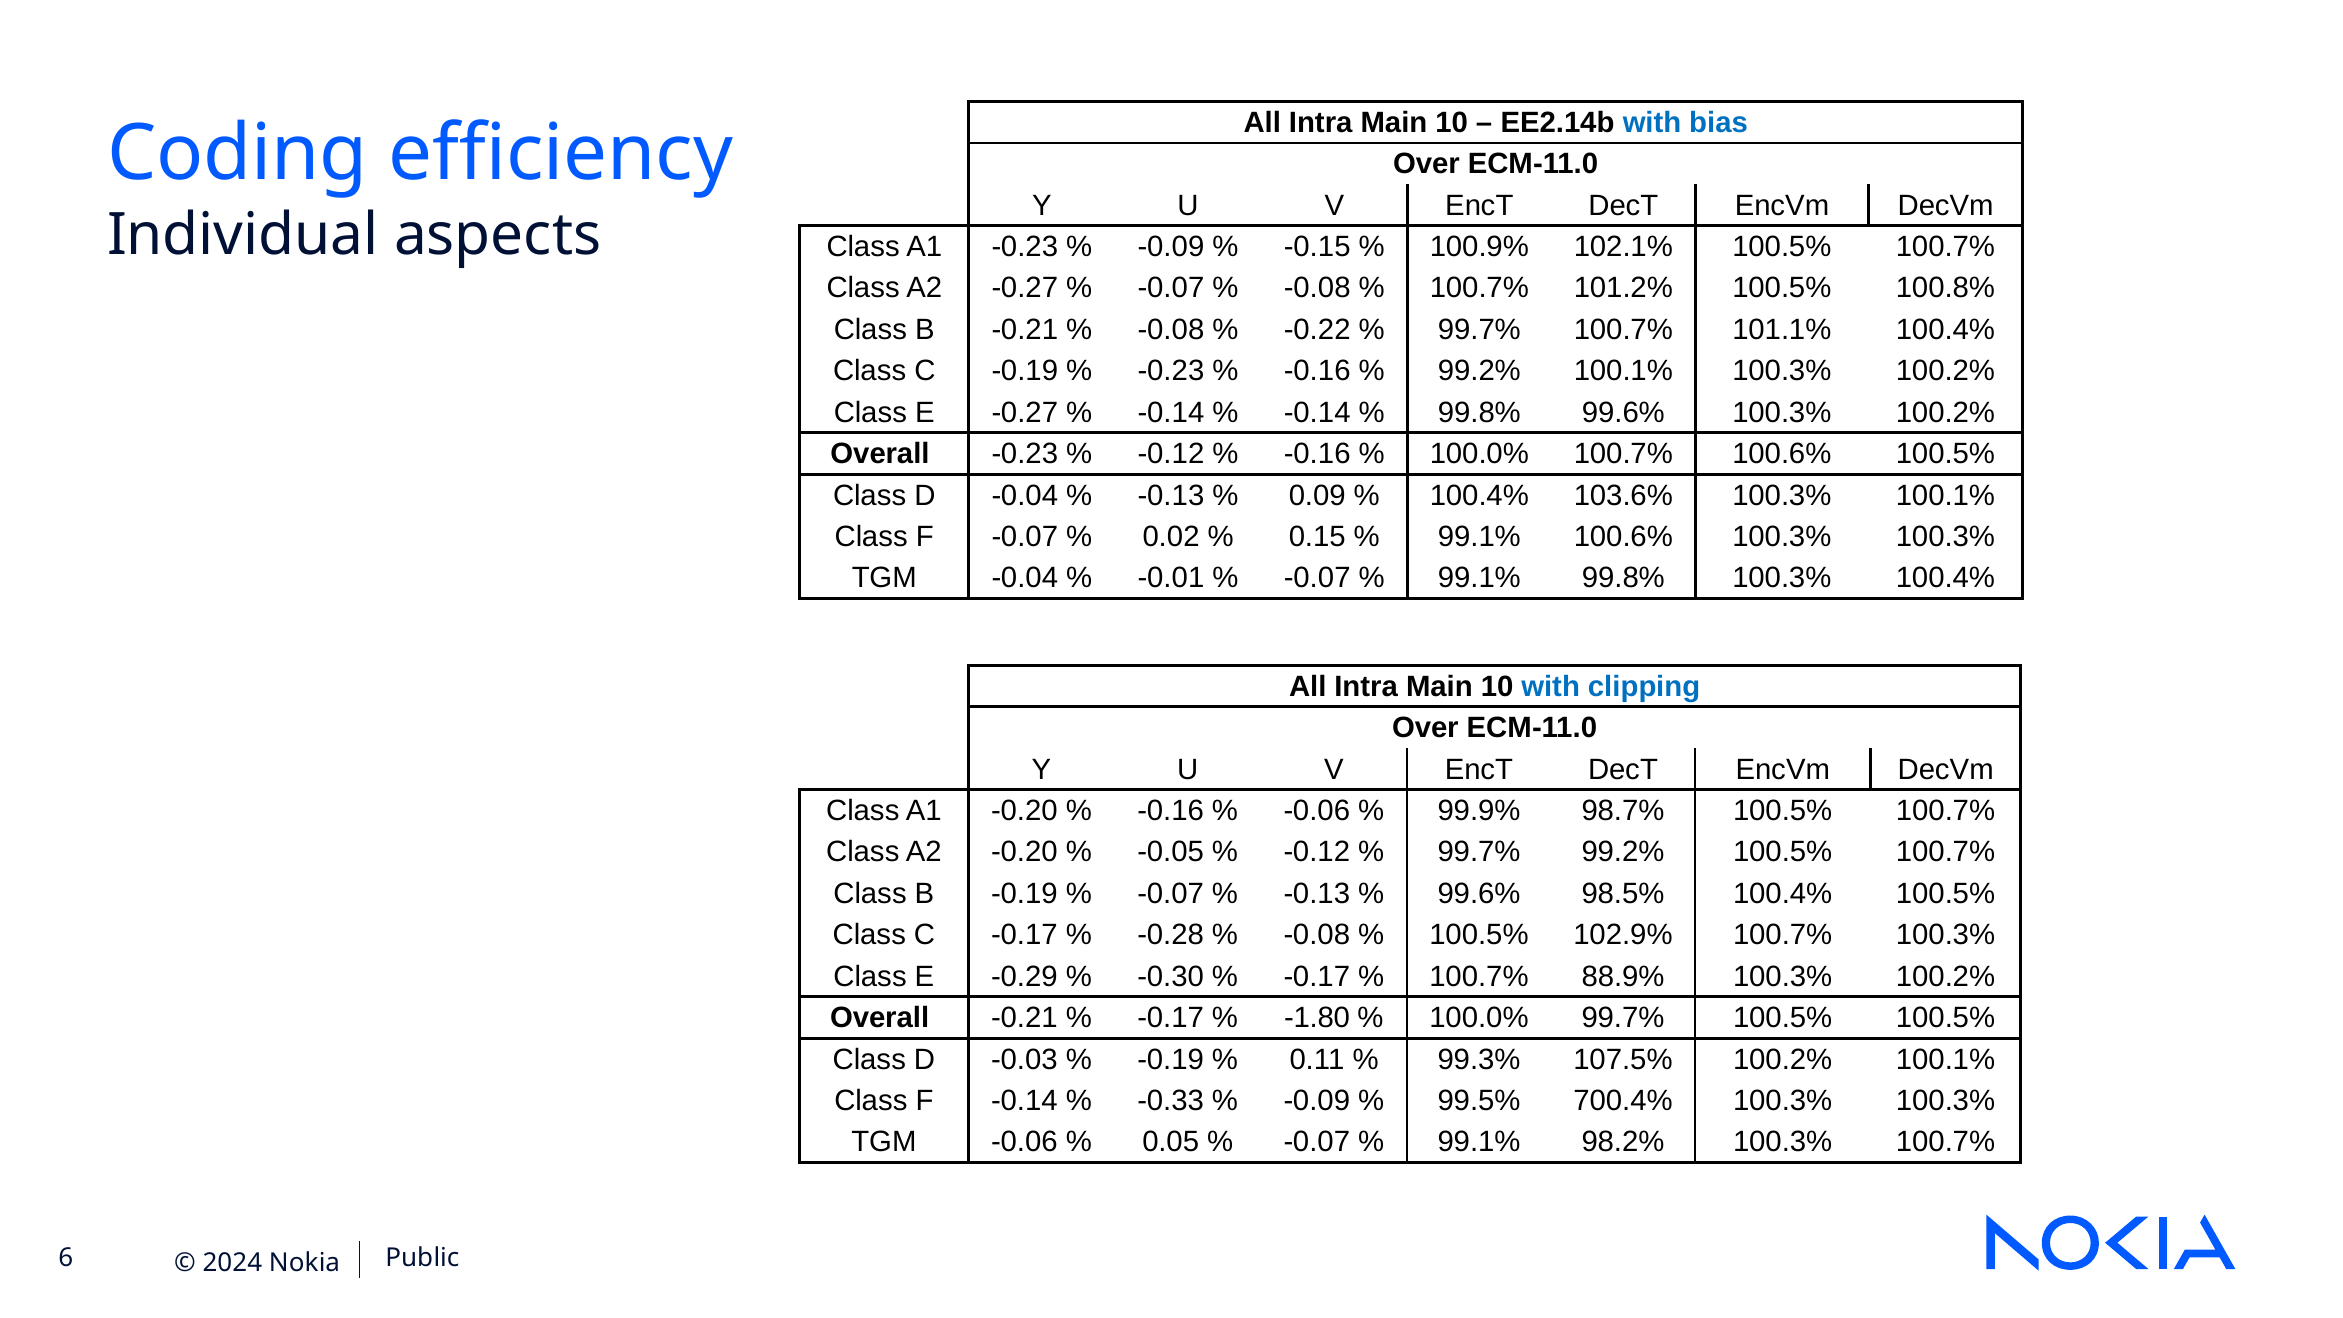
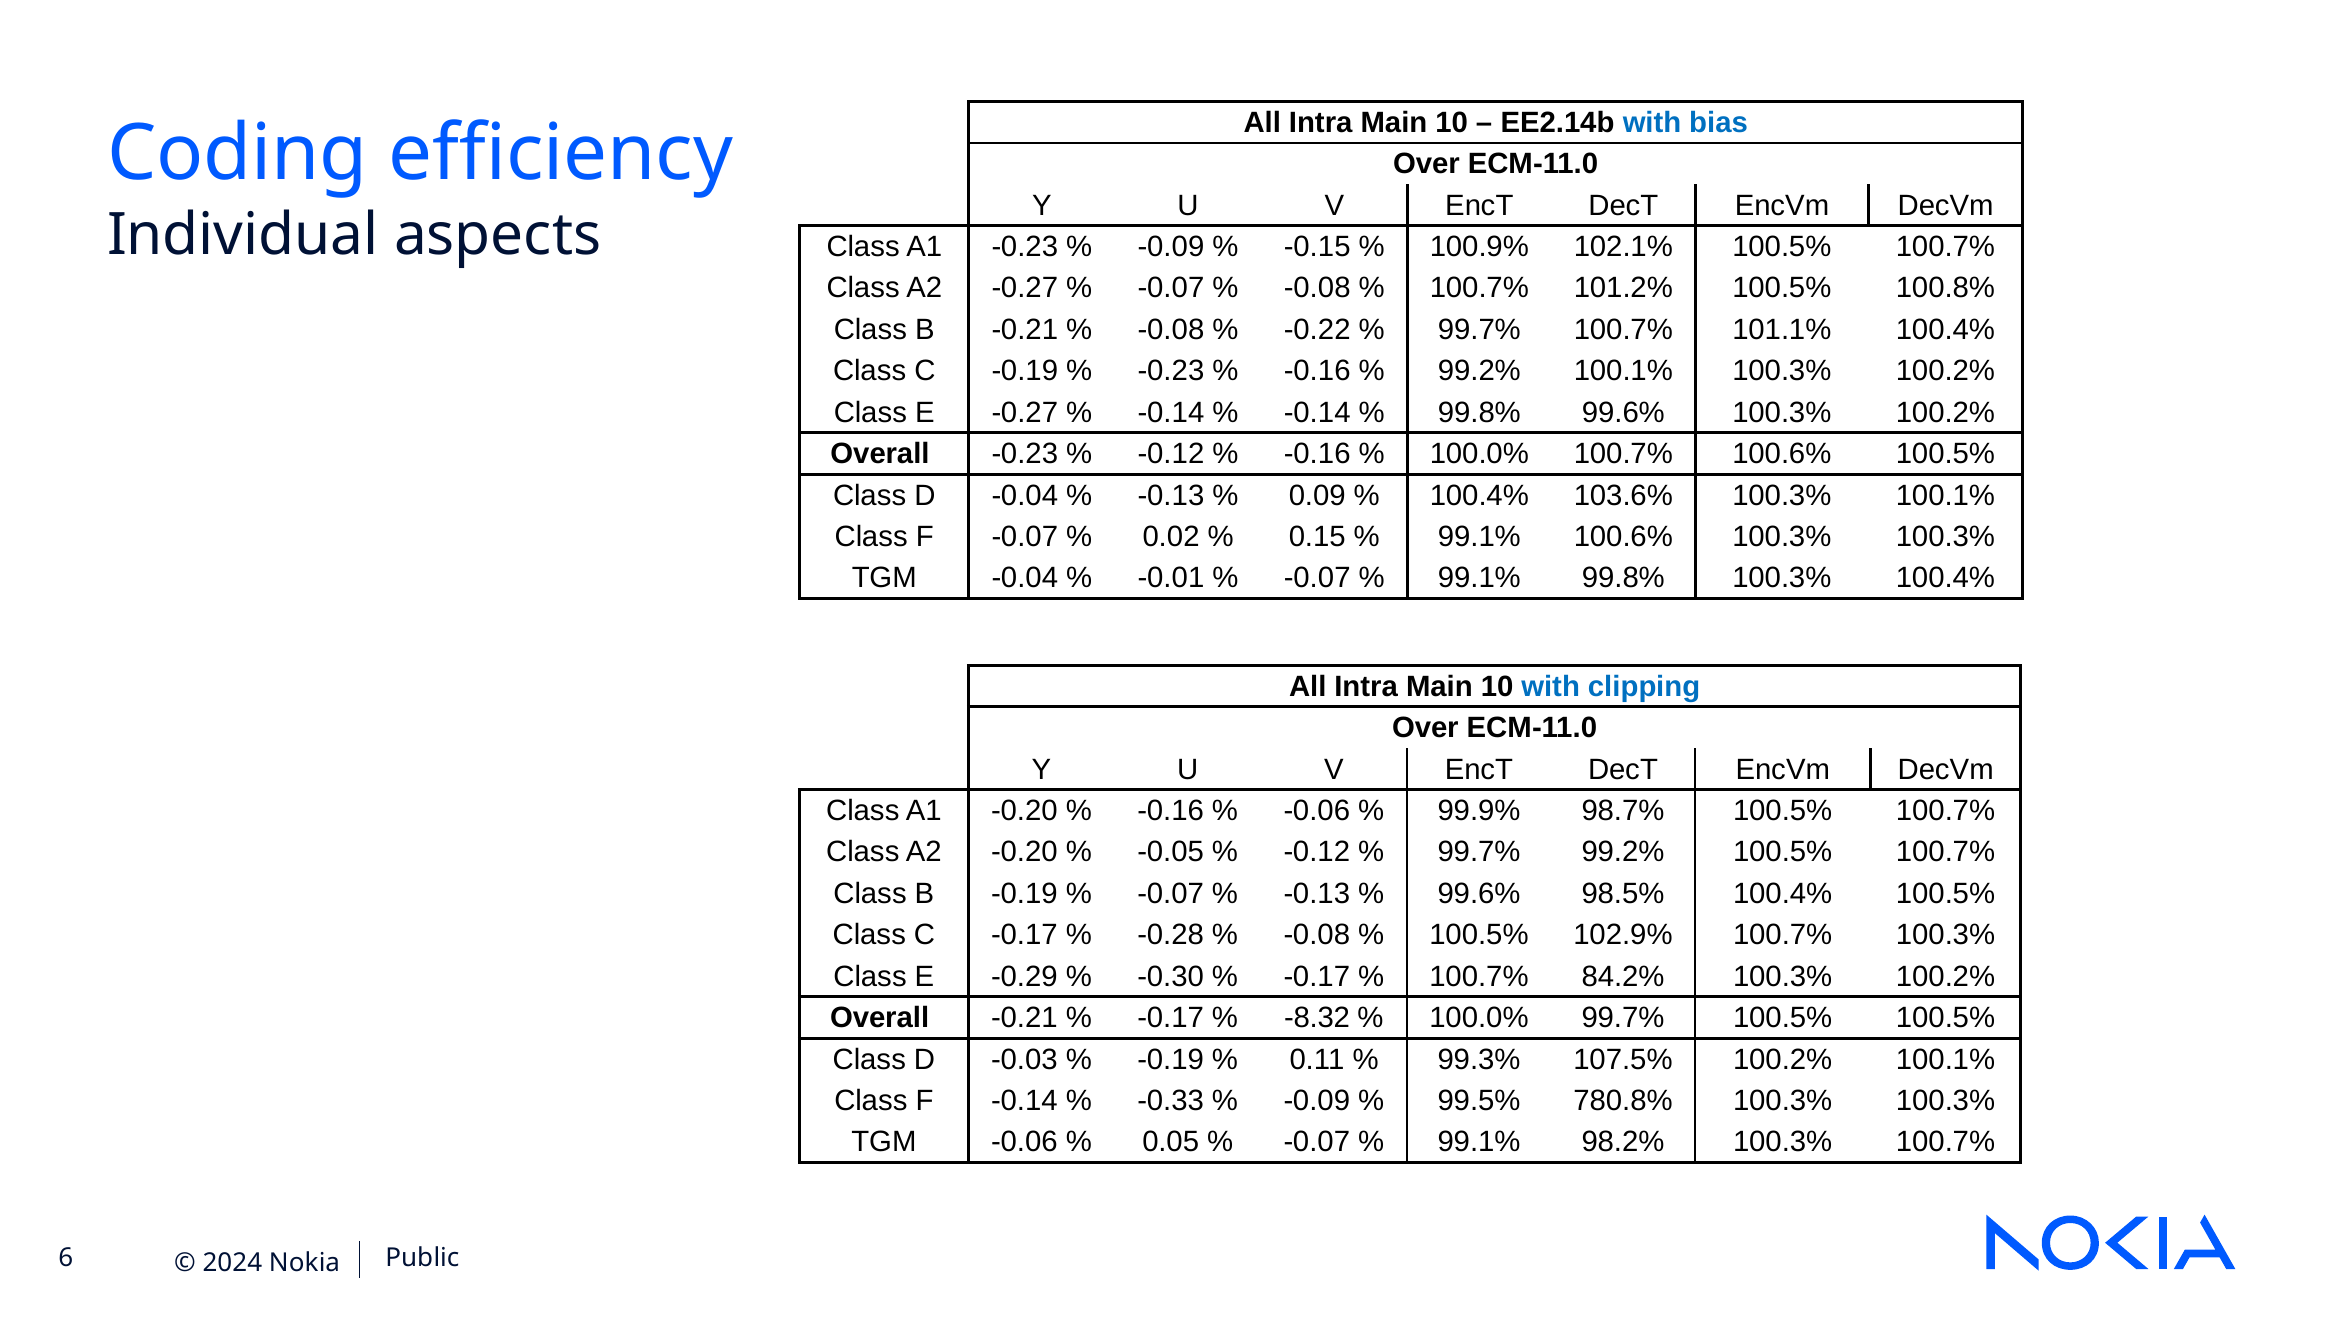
88.9%: 88.9% -> 84.2% (1623, 977)
-1.80: -1.80 -> -8.32 (1317, 1018)
700.4%: 700.4% -> 780.8% (1623, 1101)
